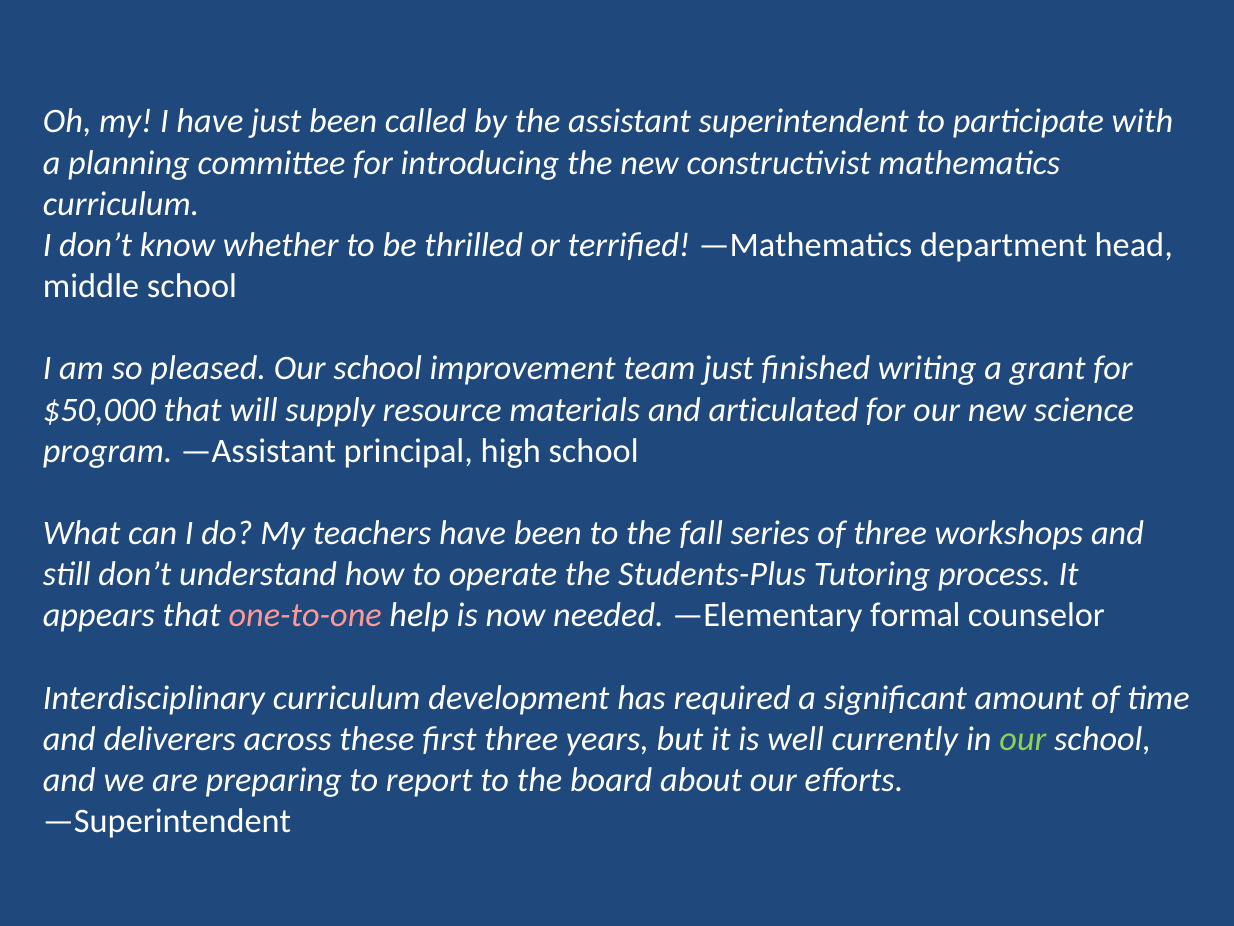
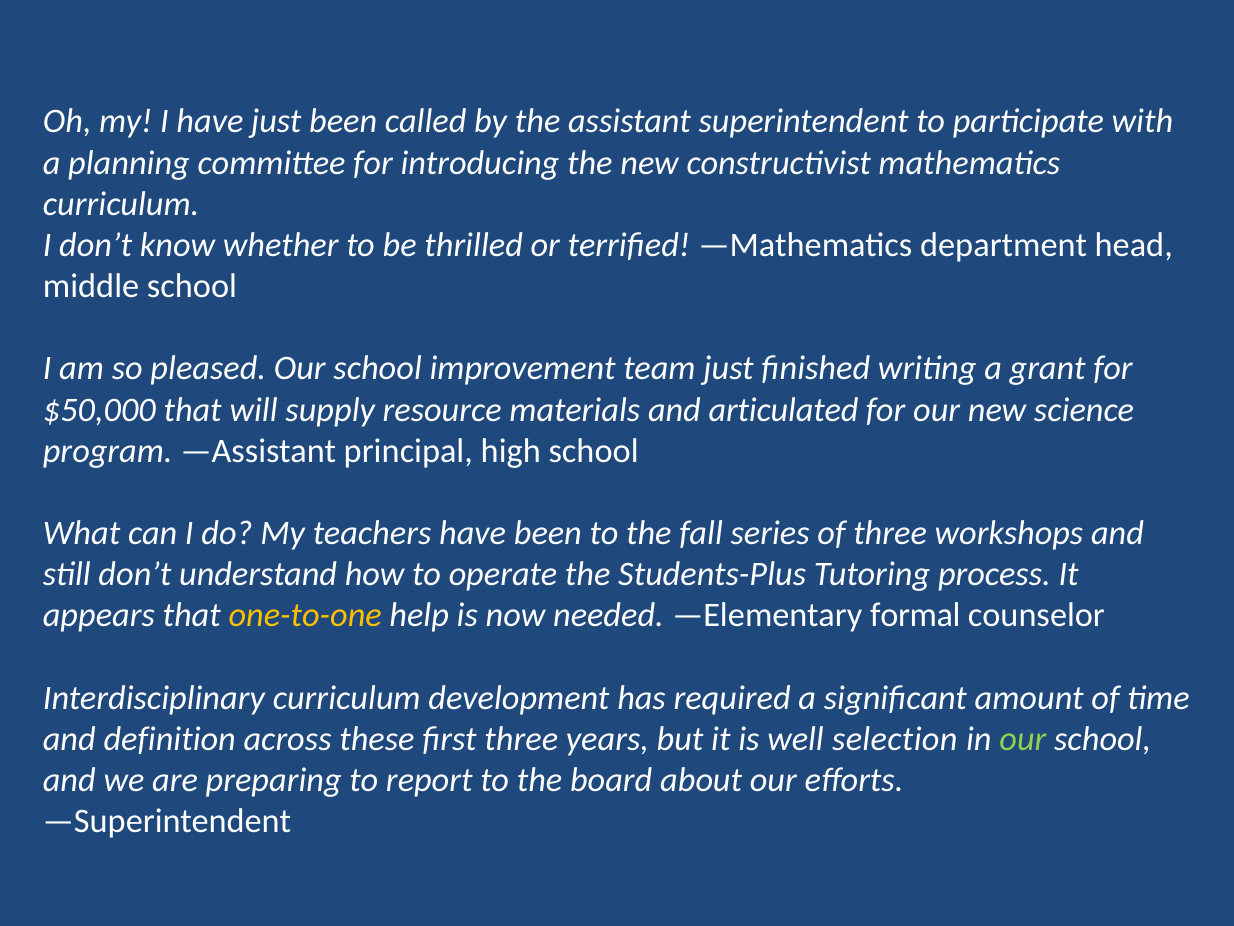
one-to-one colour: pink -> yellow (305, 615)
deliverers: deliverers -> definition (170, 739)
currently: currently -> selection (895, 739)
